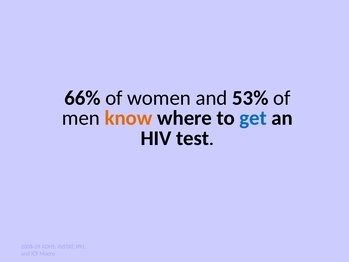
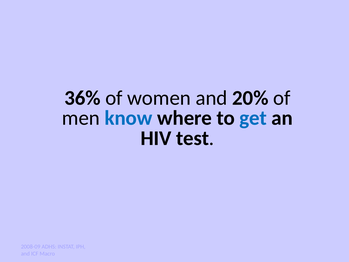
66%: 66% -> 36% (82, 98)
53%: 53% -> 20% (250, 98)
know colour: orange -> blue (128, 118)
